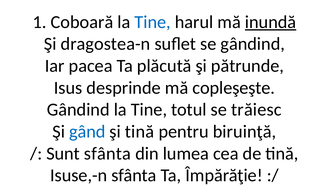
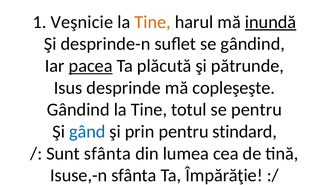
Coboară: Coboară -> Veşnicie (82, 22)
Tine colour: blue -> orange (153, 22)
dragostea-n: dragostea-n -> desprinde-n (105, 44)
pacea underline: none -> present (91, 66)
se trăiesc: trăiesc -> pentru (256, 110)
şi tină: tină -> prin (140, 132)
biruinţă: biruinţă -> stindard (245, 132)
